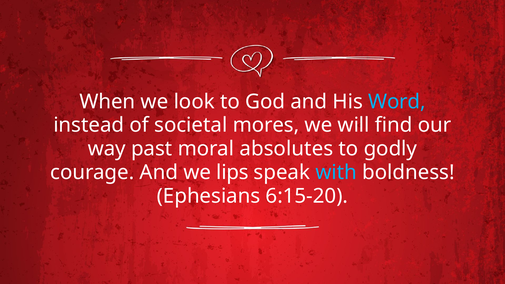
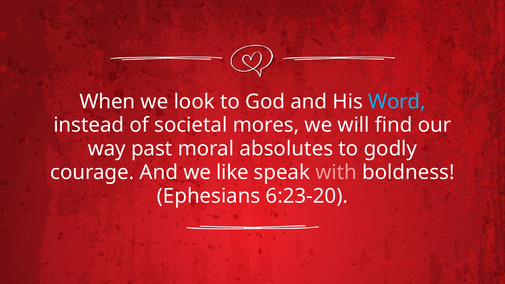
lips: lips -> like (232, 172)
with colour: light blue -> pink (336, 172)
6:15-20: 6:15-20 -> 6:23-20 (307, 196)
